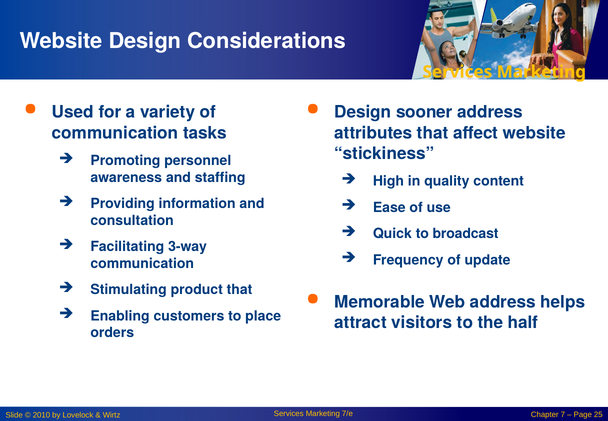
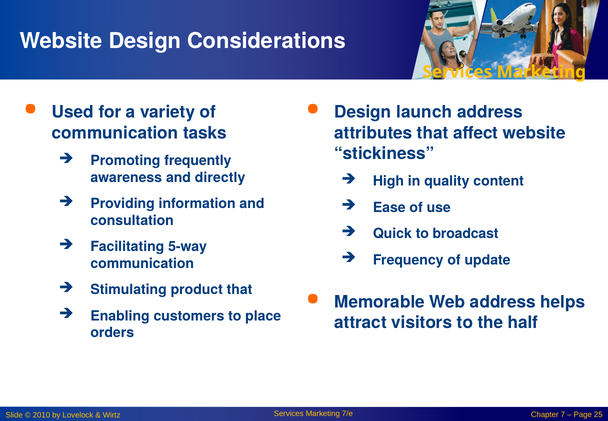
sooner: sooner -> launch (424, 112)
personnel: personnel -> frequently (198, 161)
staffing: staffing -> directly (220, 178)
3-way: 3-way -> 5-way (188, 247)
